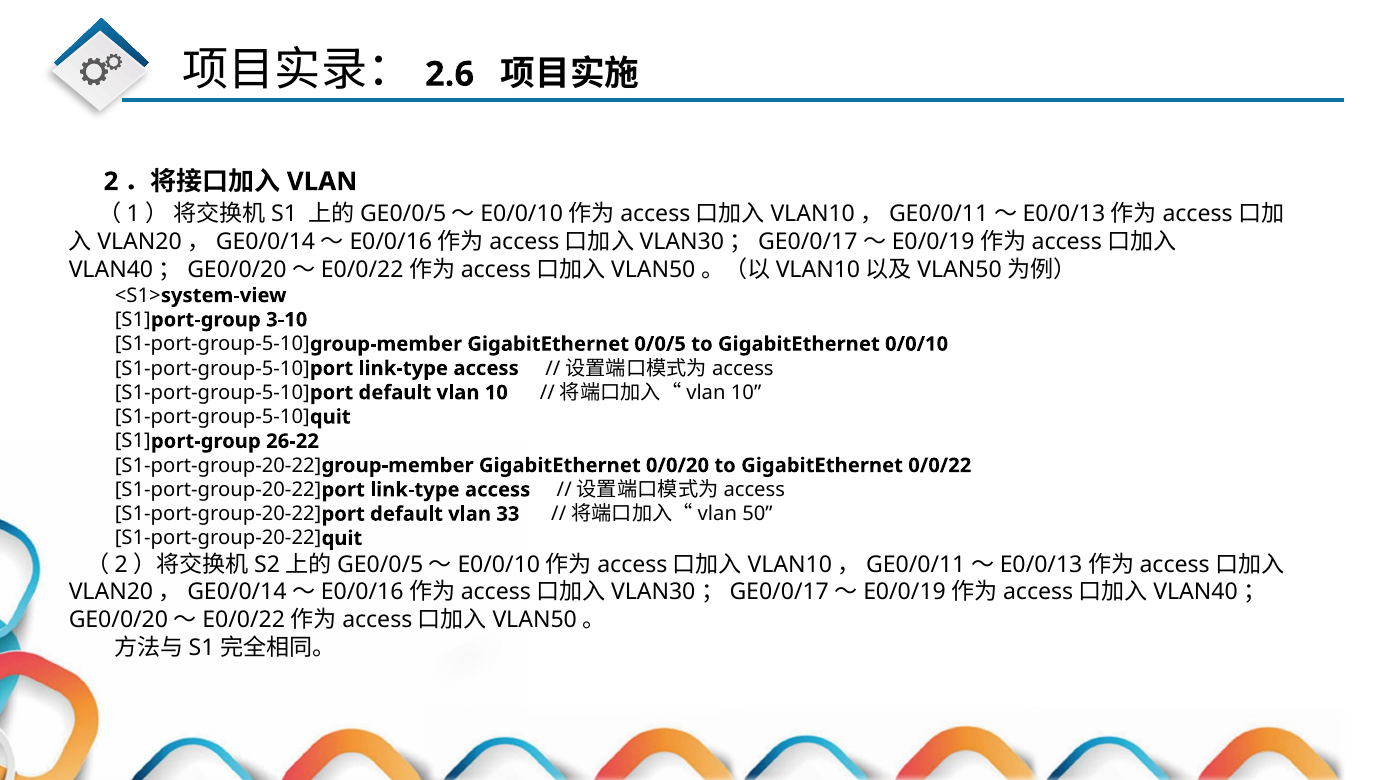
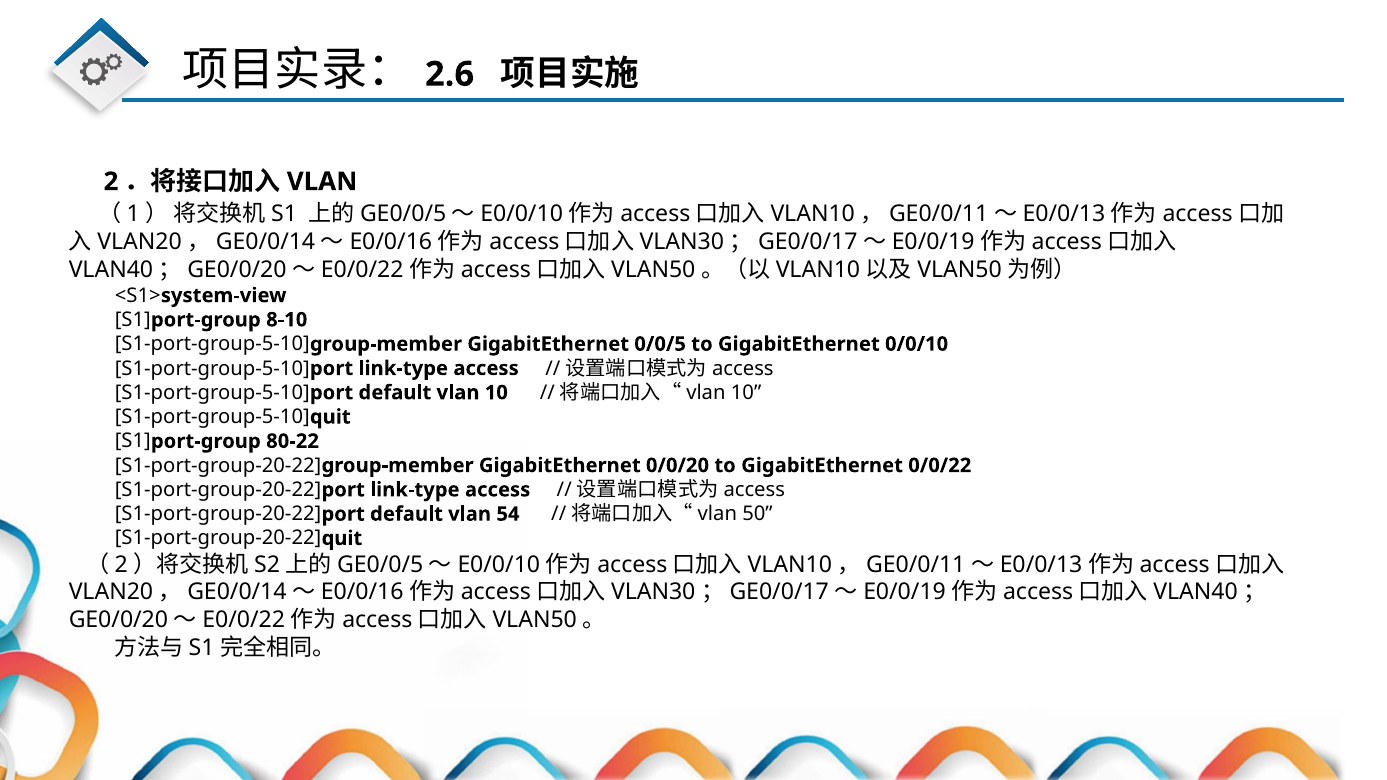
3-10: 3-10 -> 8-10 (287, 320)
26-22: 26-22 -> 80-22 (293, 441)
33: 33 -> 54 (508, 514)
